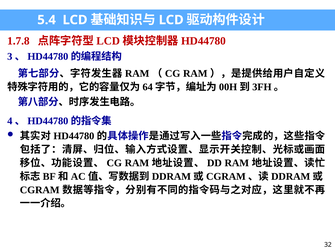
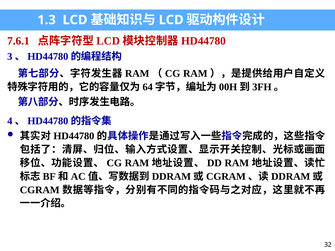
5.4: 5.4 -> 1.3 (47, 20)
1.7.8: 1.7.8 -> 7.6.1 (18, 41)
